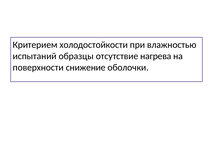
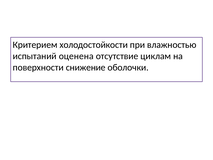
образцы: образцы -> оценена (76, 56)
нагрева: нагрева -> циклам (156, 56)
